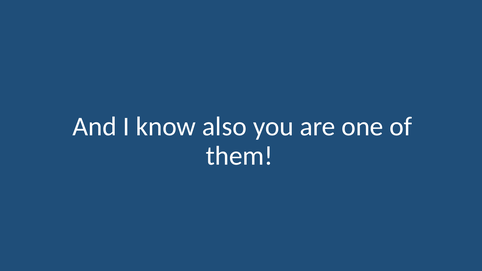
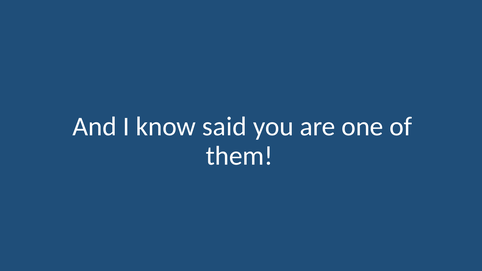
also: also -> said (224, 127)
